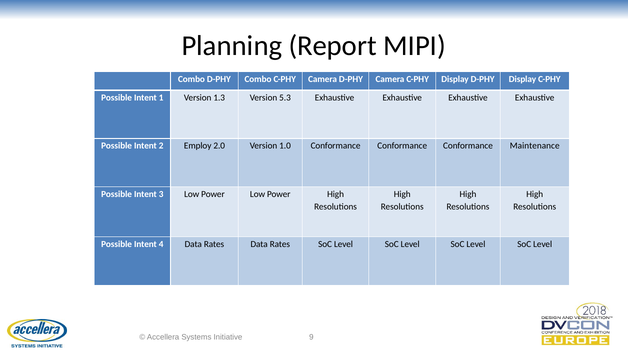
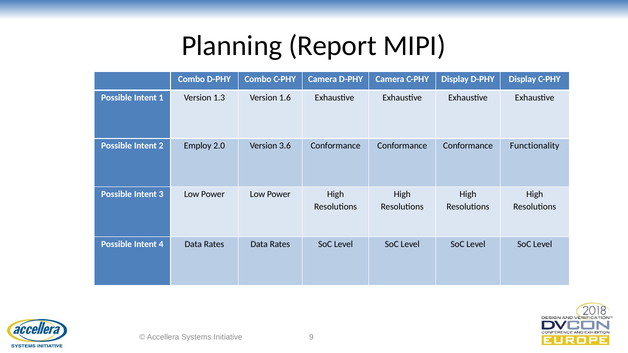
5.3: 5.3 -> 1.6 (285, 98)
1.0: 1.0 -> 3.6 (285, 146)
Maintenance: Maintenance -> Functionality (535, 146)
